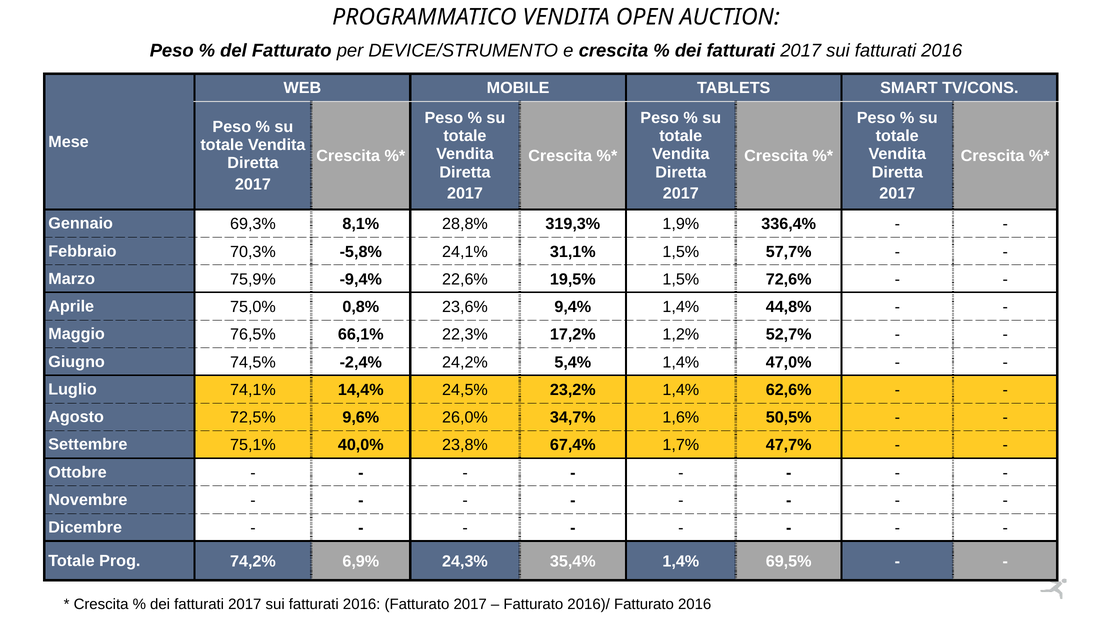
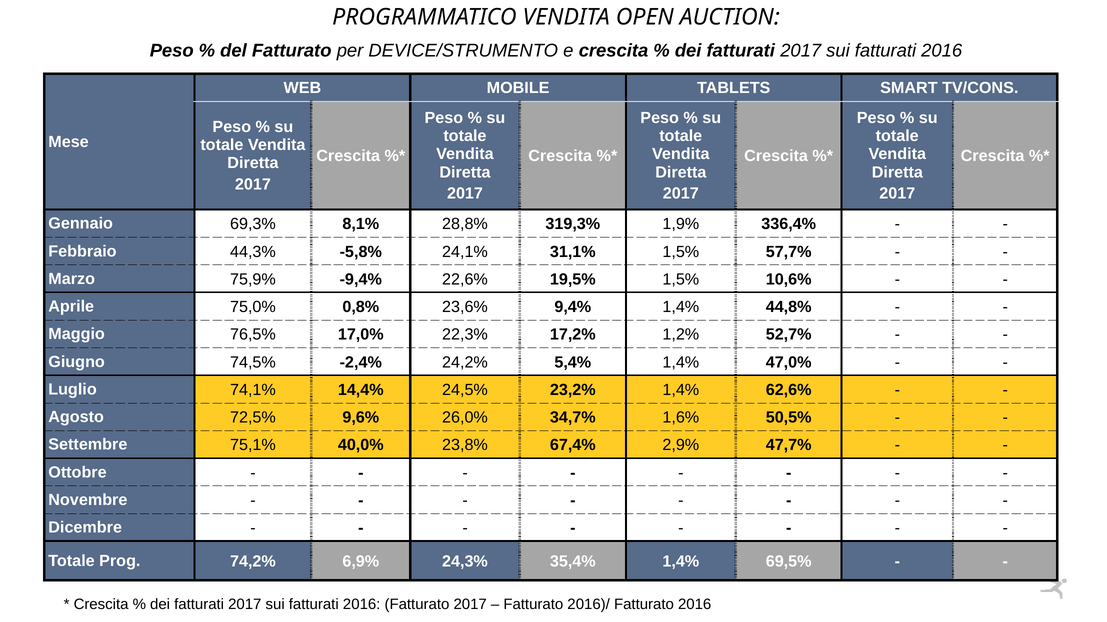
70,3%: 70,3% -> 44,3% (253, 252)
72,6%: 72,6% -> 10,6% (789, 280)
66,1%: 66,1% -> 17,0% (361, 335)
1,7%: 1,7% -> 2,9% (681, 446)
